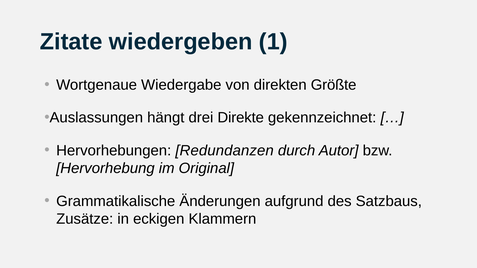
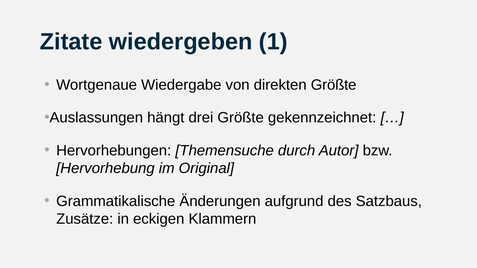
drei Direkte: Direkte -> Größte (241, 118)
Redundanzen: Redundanzen -> Themensuche (225, 151)
